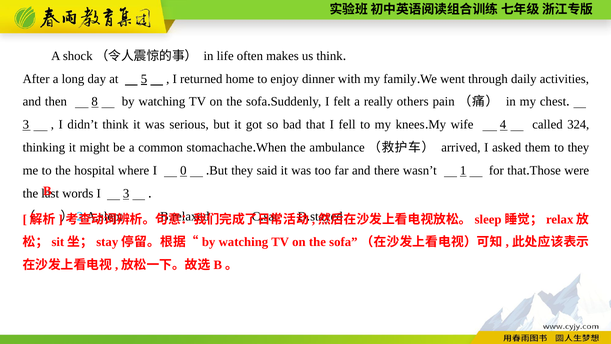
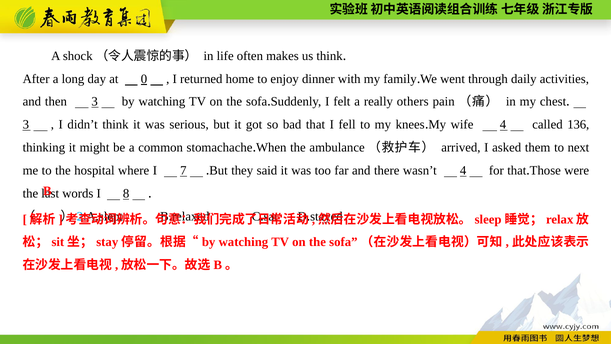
5: 5 -> 0 (144, 79)
then 8: 8 -> 3 (95, 102)
324: 324 -> 136 (578, 125)
to they: they -> next (578, 148)
0: 0 -> 7 (183, 170)
wasn’t 1: 1 -> 4 (463, 170)
I 3: 3 -> 8 (126, 193)
